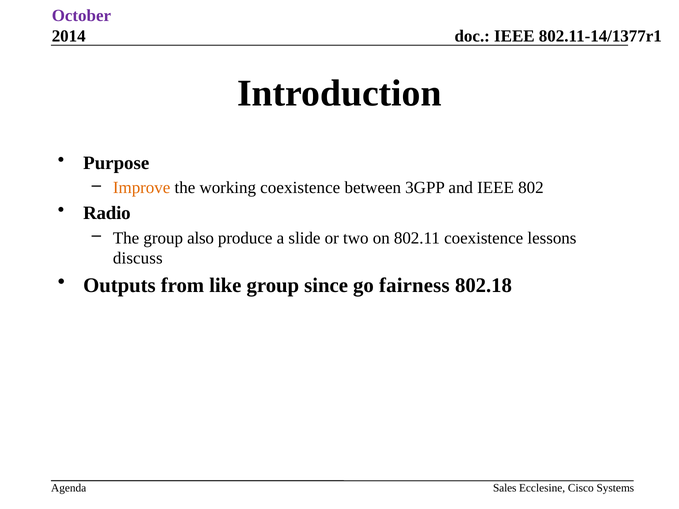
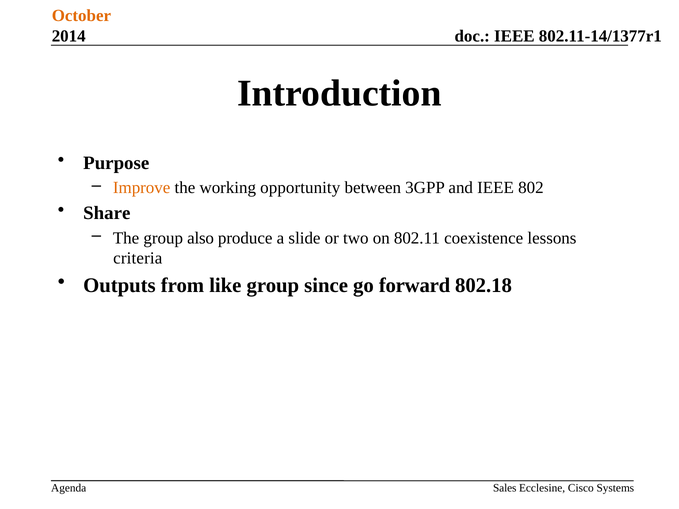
October colour: purple -> orange (81, 16)
working coexistence: coexistence -> opportunity (300, 188)
Radio: Radio -> Share (107, 213)
discuss: discuss -> criteria (138, 258)
fairness: fairness -> forward (415, 286)
